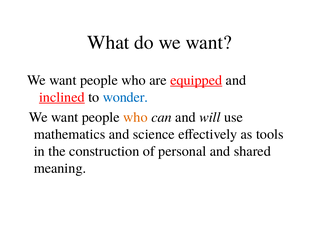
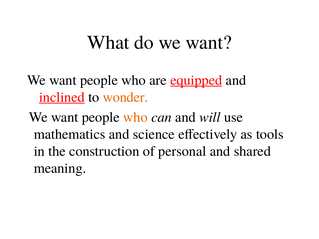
wonder colour: blue -> orange (125, 97)
